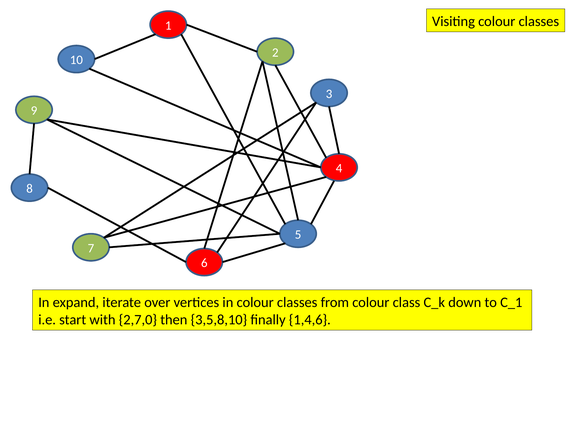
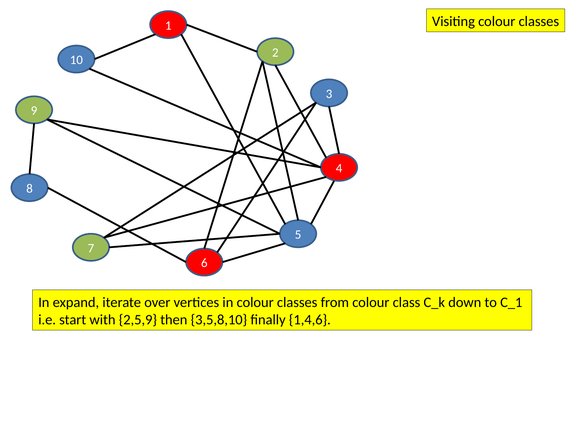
2,7,0: 2,7,0 -> 2,5,9 (138, 319)
